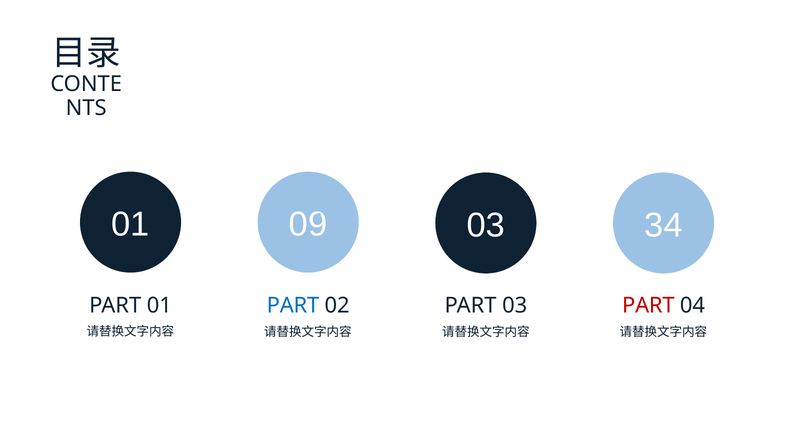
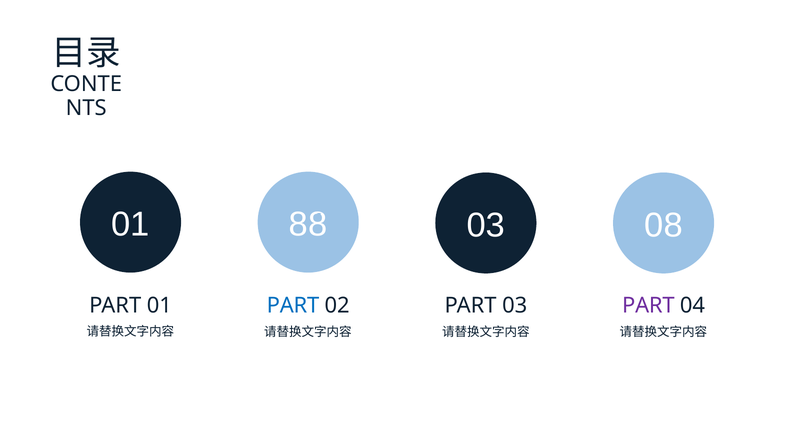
09: 09 -> 88 (308, 225)
34: 34 -> 08 (664, 226)
PART colour: red -> purple (648, 306)
